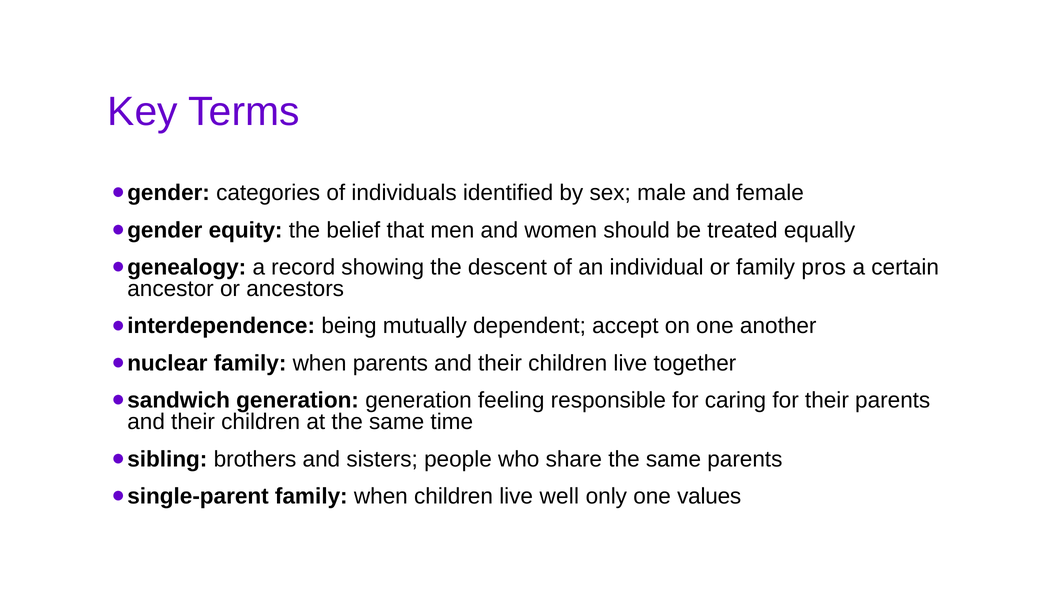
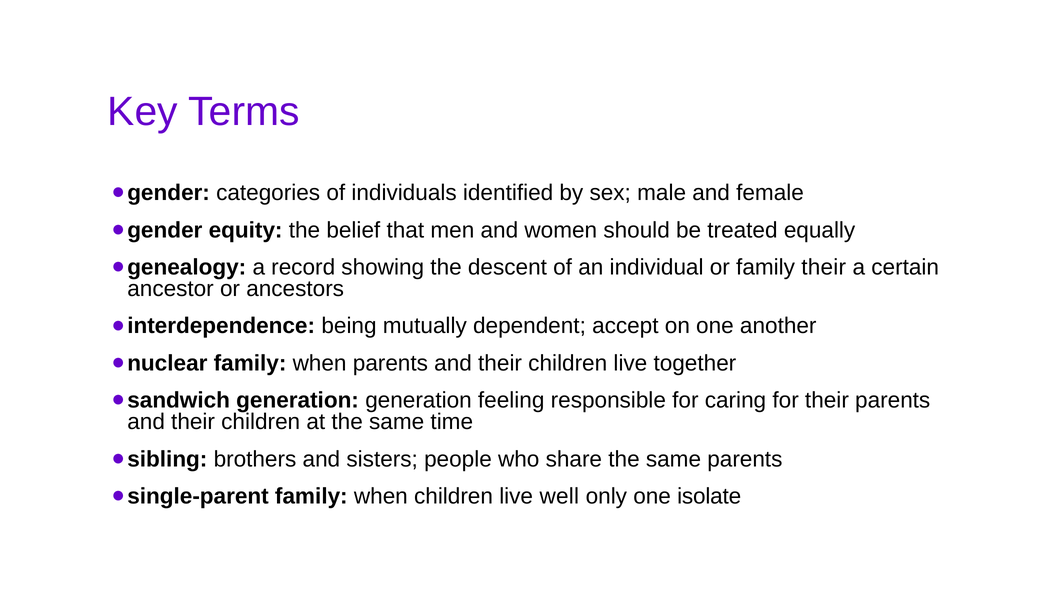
family pros: pros -> their (824, 267)
values: values -> isolate (709, 496)
